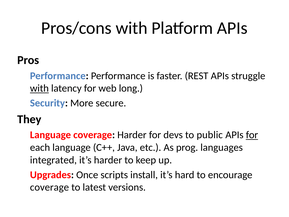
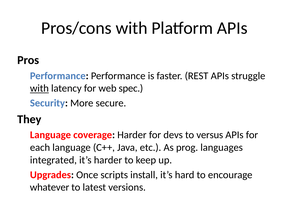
long: long -> spec (131, 88)
public: public -> versus (210, 135)
for underline: present -> none (252, 135)
coverage: coverage -> whatever (50, 187)
